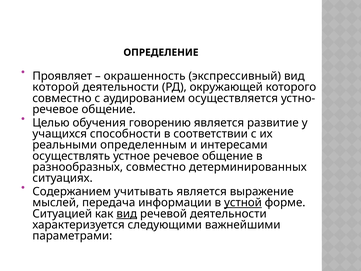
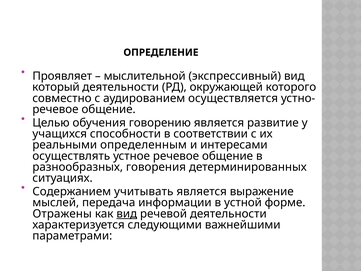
окрашенность: окрашенность -> мыслительной (145, 76)
которой: которой -> который (56, 87)
разнообразных совместно: совместно -> говорения (156, 167)
устной underline: present -> none (243, 202)
Ситуацией: Ситуацией -> Отражены (62, 214)
